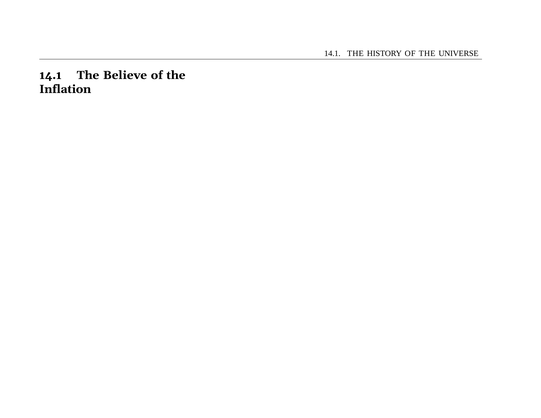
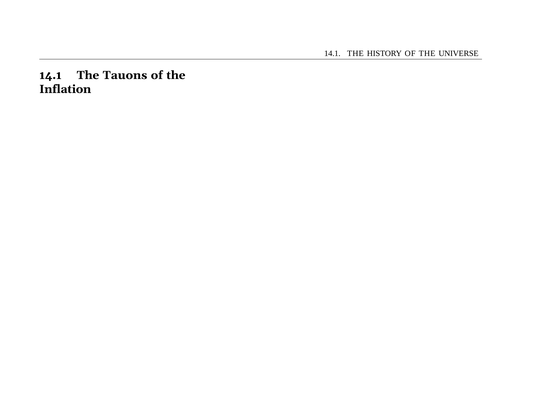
Believe: Believe -> Tauons (125, 75)
